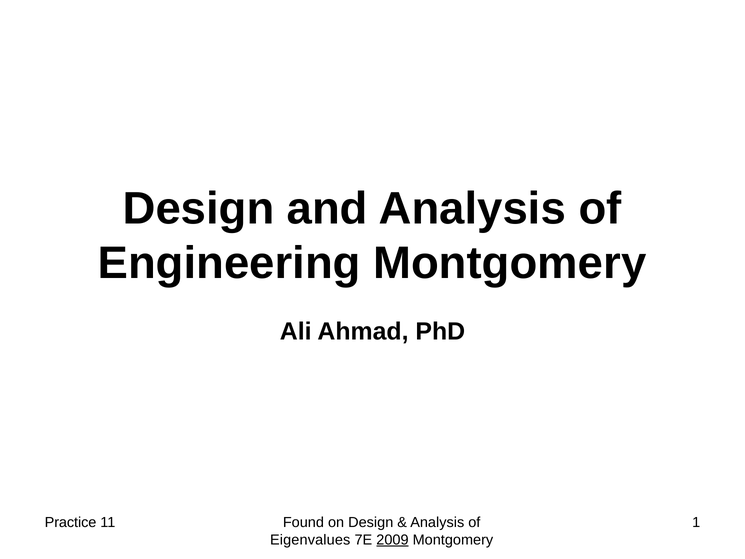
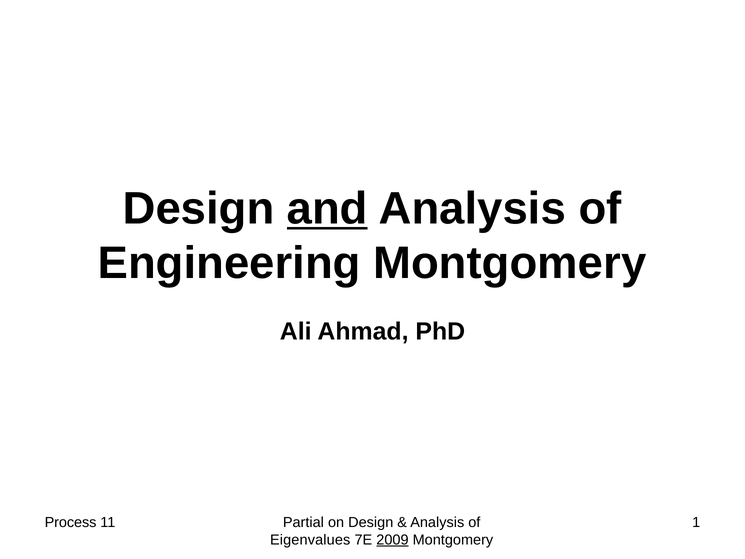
and underline: none -> present (327, 209)
Practice: Practice -> Process (71, 522)
Found: Found -> Partial (303, 522)
